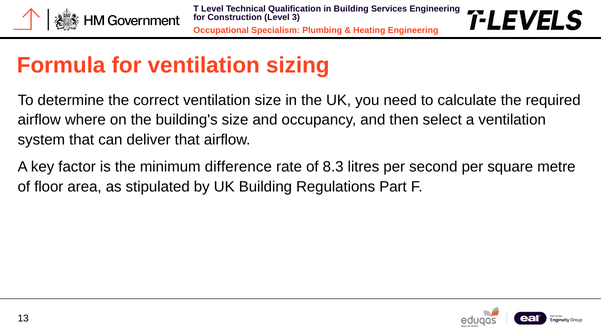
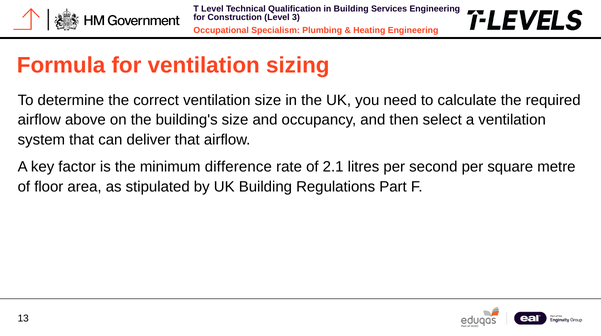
where: where -> above (85, 120)
8.3: 8.3 -> 2.1 (333, 167)
